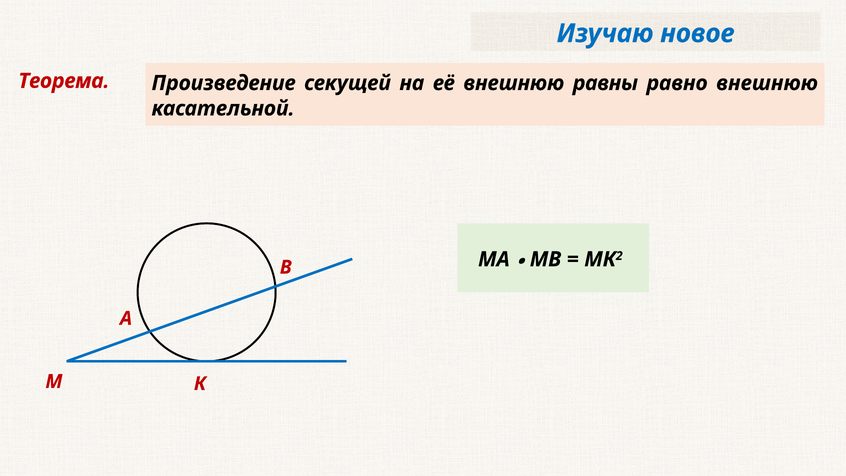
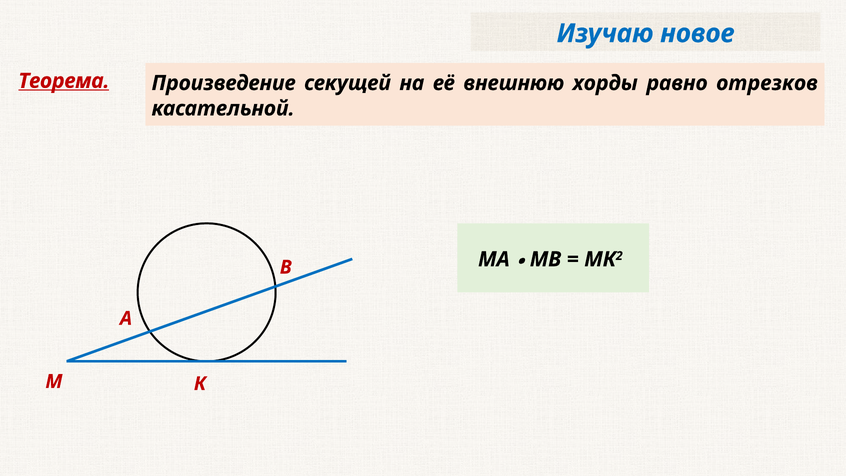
Теорема underline: none -> present (64, 81)
равны: равны -> хорды (605, 83)
равно внешнюю: внешнюю -> отрезков (767, 83)
